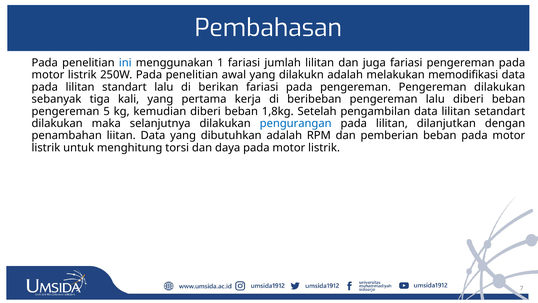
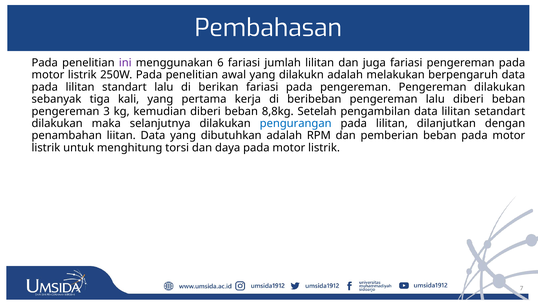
ini colour: blue -> purple (125, 63)
1: 1 -> 6 (220, 63)
memodifikasi: memodifikasi -> berpengaruh (463, 75)
5: 5 -> 3 (107, 111)
1,8kg: 1,8kg -> 8,8kg (278, 111)
